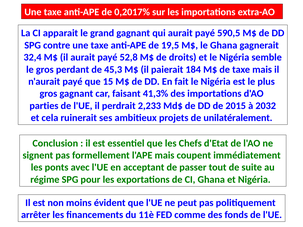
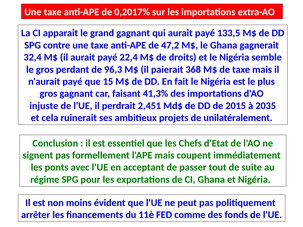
590,5: 590,5 -> 133,5 (229, 33)
19,5: 19,5 -> 47,2 (170, 45)
52,8: 52,8 -> 22,4 (129, 57)
45,3: 45,3 -> 96,3 (113, 70)
184: 184 -> 368 (193, 70)
parties: parties -> injuste (44, 106)
2,233: 2,233 -> 2,451 (149, 106)
2032: 2032 -> 2035 (266, 106)
